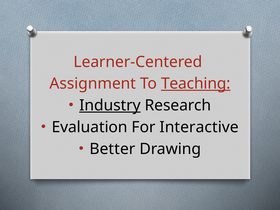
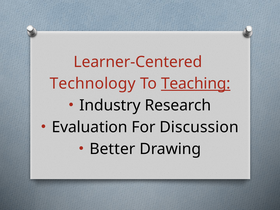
Assignment: Assignment -> Technology (93, 84)
Industry underline: present -> none (110, 105)
Interactive: Interactive -> Discussion (199, 127)
